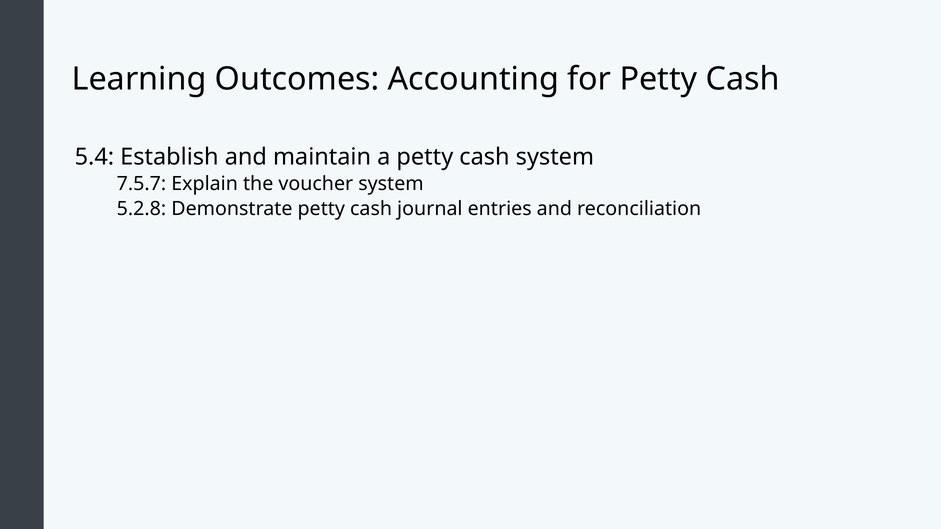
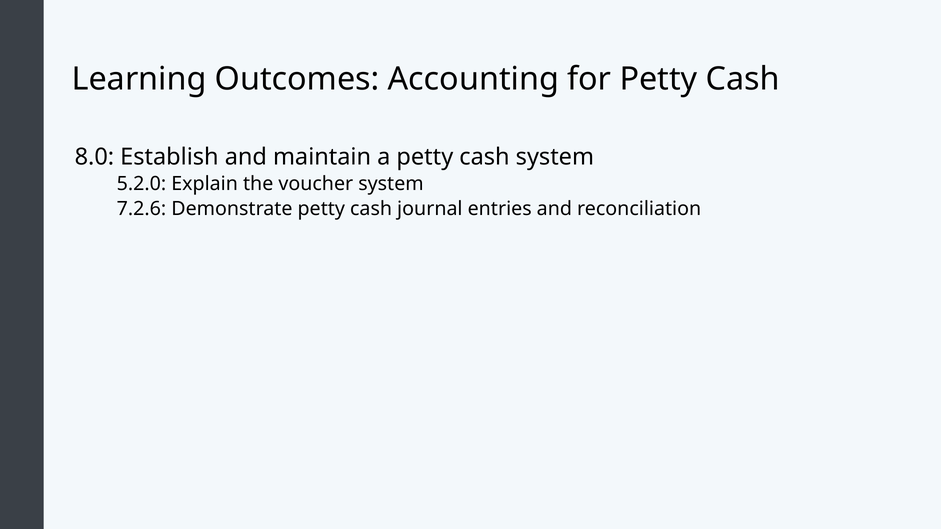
5.4: 5.4 -> 8.0 (94, 157)
7.5.7: 7.5.7 -> 5.2.0 (141, 184)
5.2.8: 5.2.8 -> 7.2.6 (141, 209)
